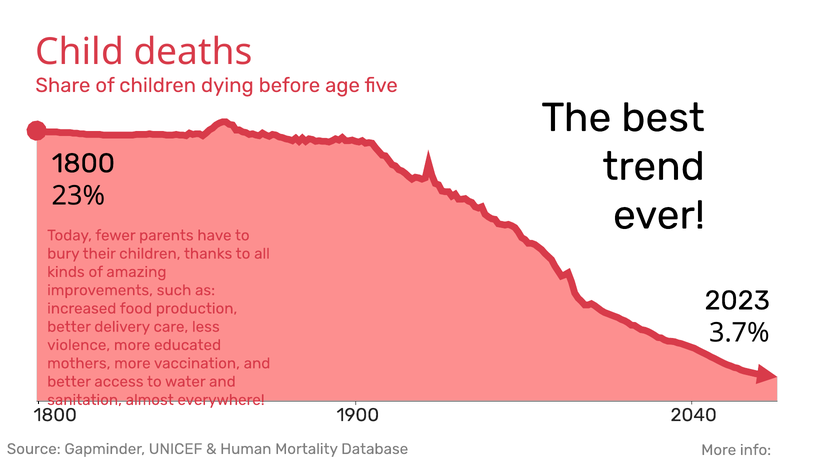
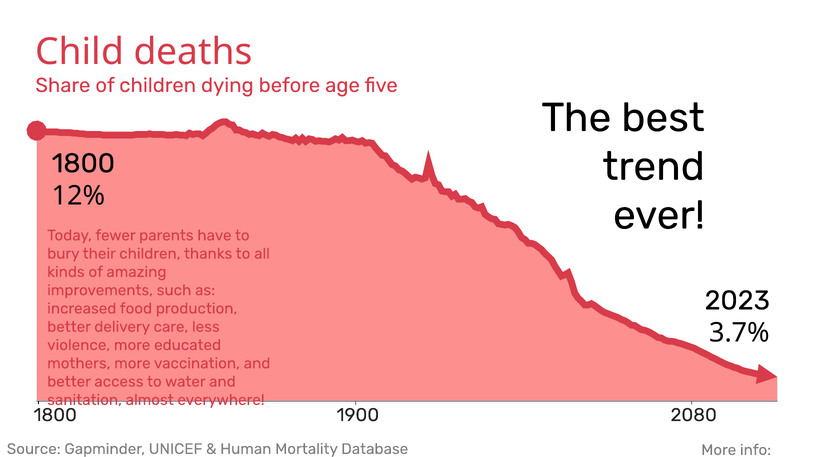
23%: 23% -> 12% (78, 196)
2040: 2040 -> 2080 (694, 415)
